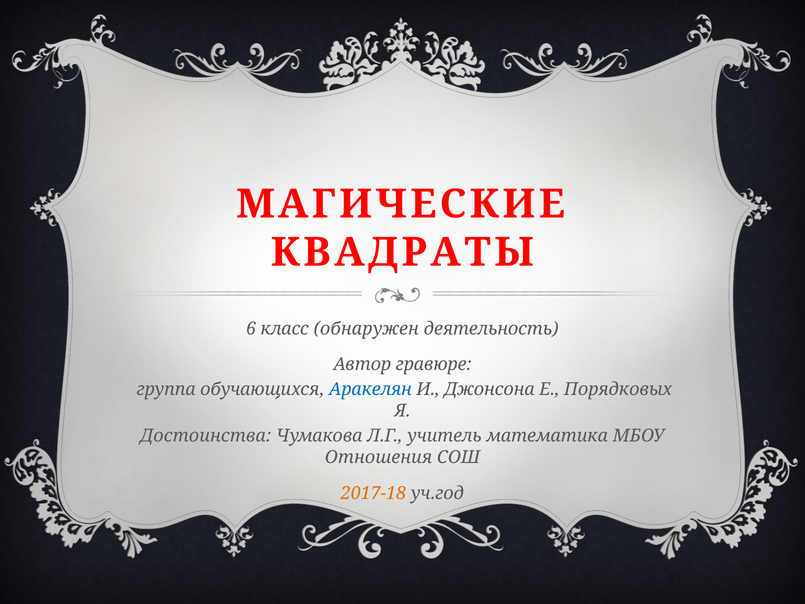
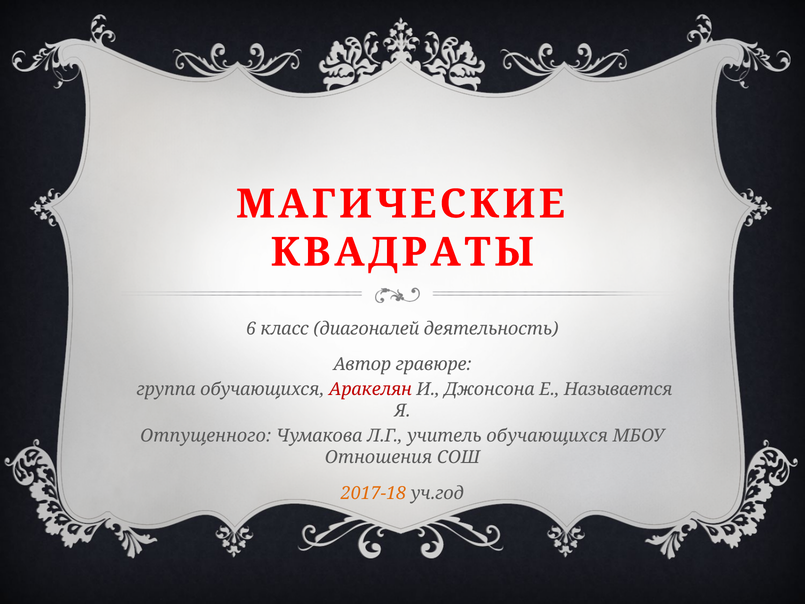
обнаружен: обнаружен -> диагоналей (366, 329)
Аракелян colour: blue -> red (370, 389)
Порядковых: Порядковых -> Называется (618, 389)
Достоинства: Достоинства -> Отпущенного (206, 436)
учитель математика: математика -> обучающихся (547, 436)
